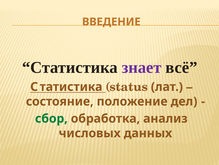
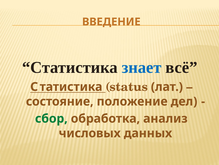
знает colour: purple -> blue (142, 67)
